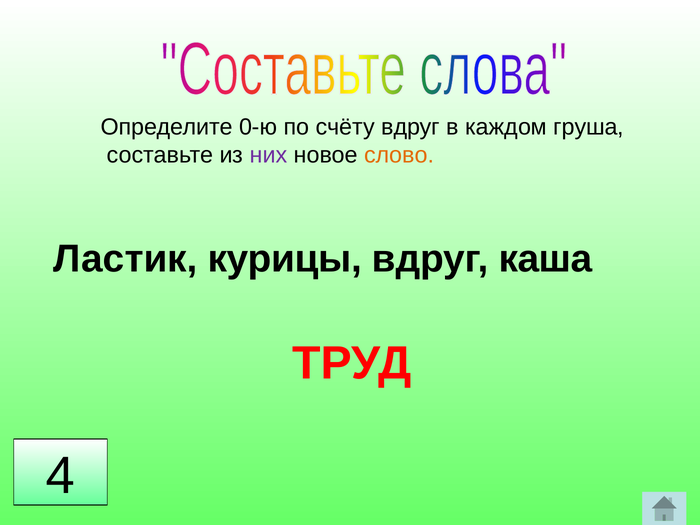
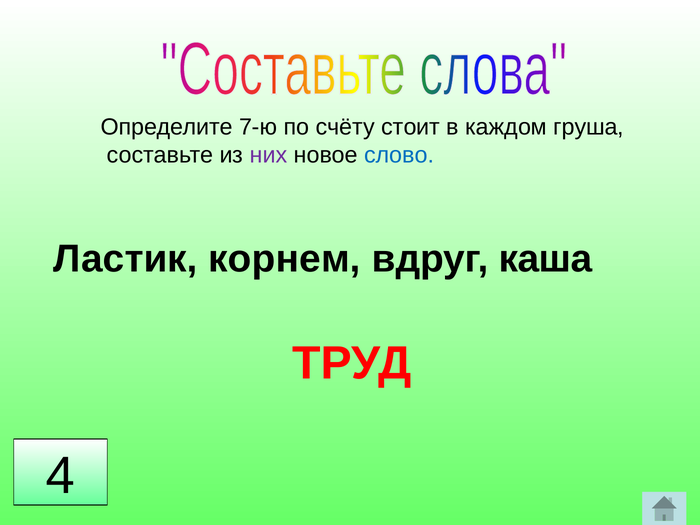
0-ю: 0-ю -> 7-ю (258, 127)
счёту вдруг: вдруг -> стоит (411, 127)
слово colour: orange -> blue (399, 155)
курицы: курицы -> корнем (285, 259)
